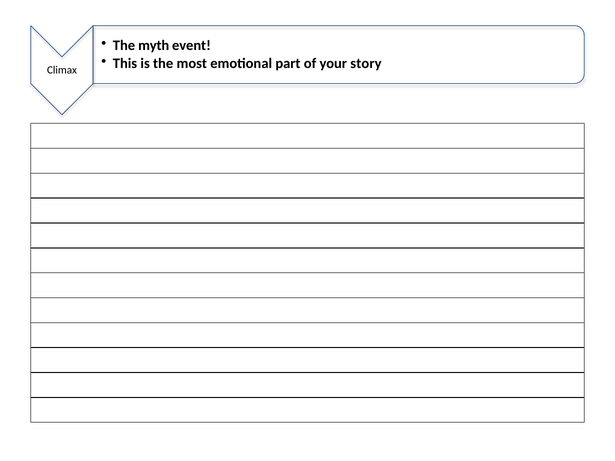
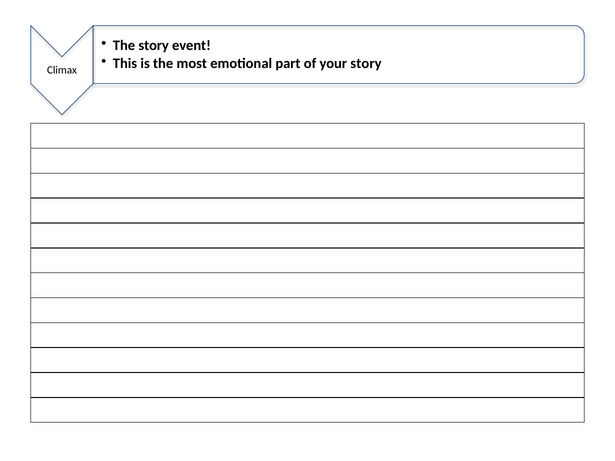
The myth: myth -> story (154, 46)
